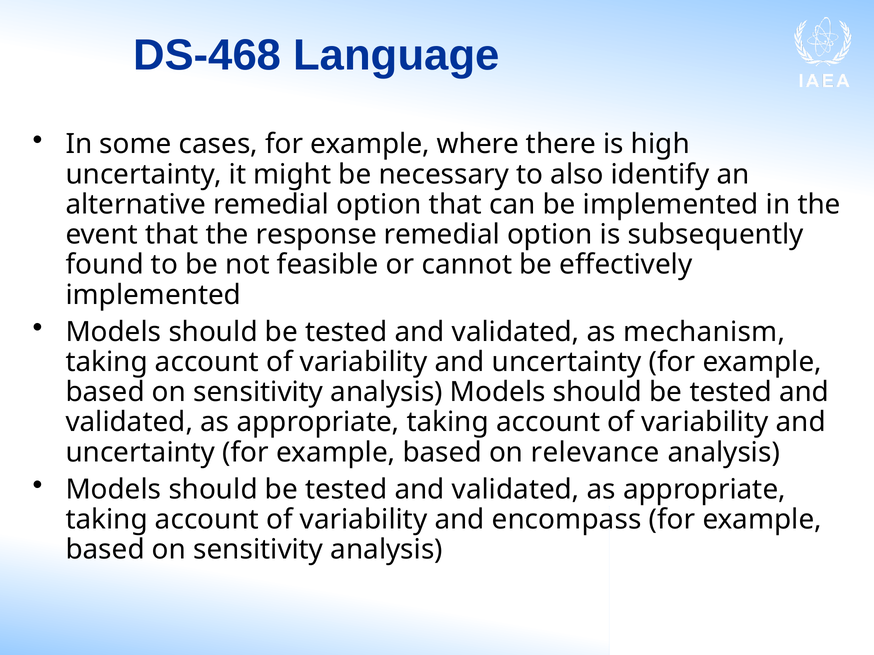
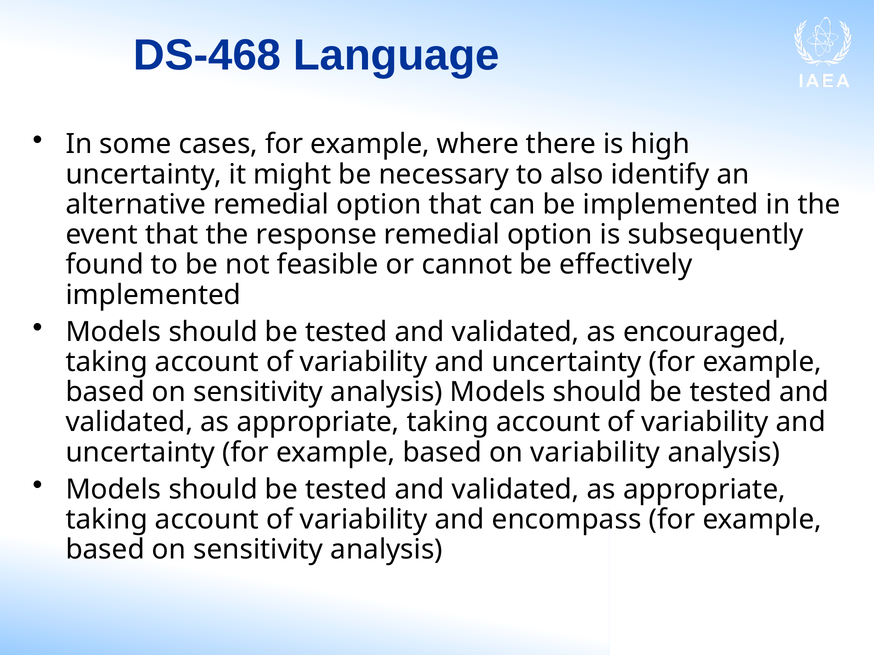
mechanism: mechanism -> encouraged (705, 332)
on relevance: relevance -> variability (595, 453)
